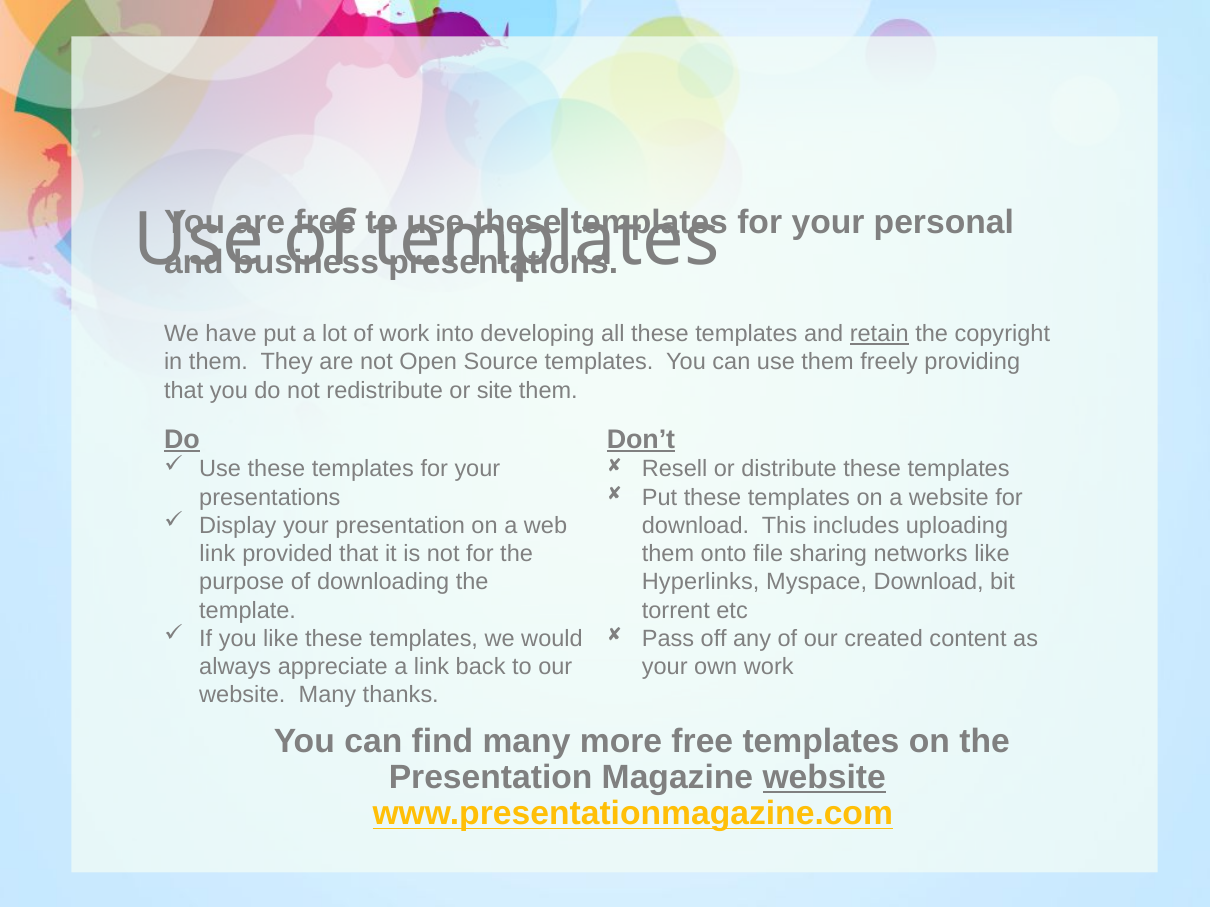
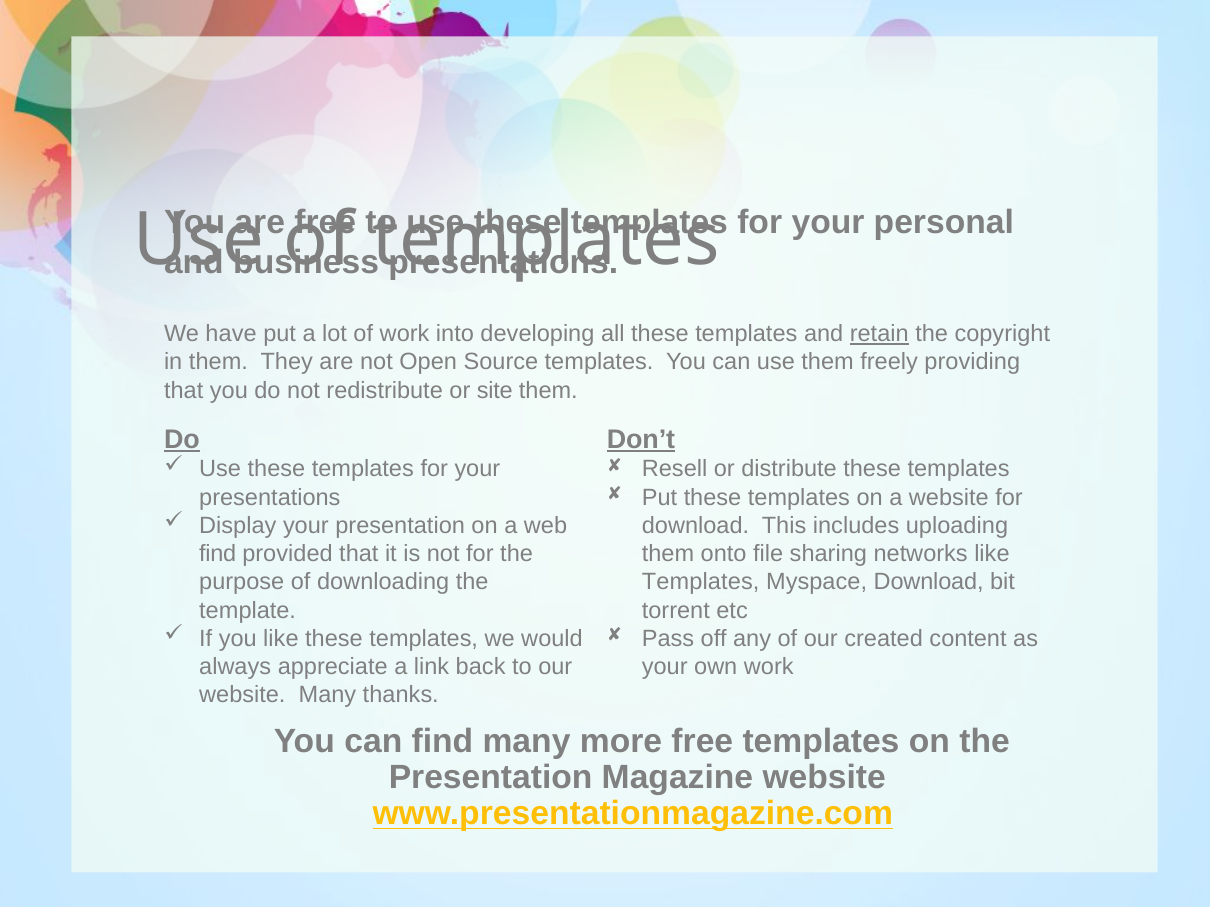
link: link -> find (218, 554)
Hyperlinks: Hyperlinks -> Templates (701, 582)
website underline: present -> none (824, 778)
